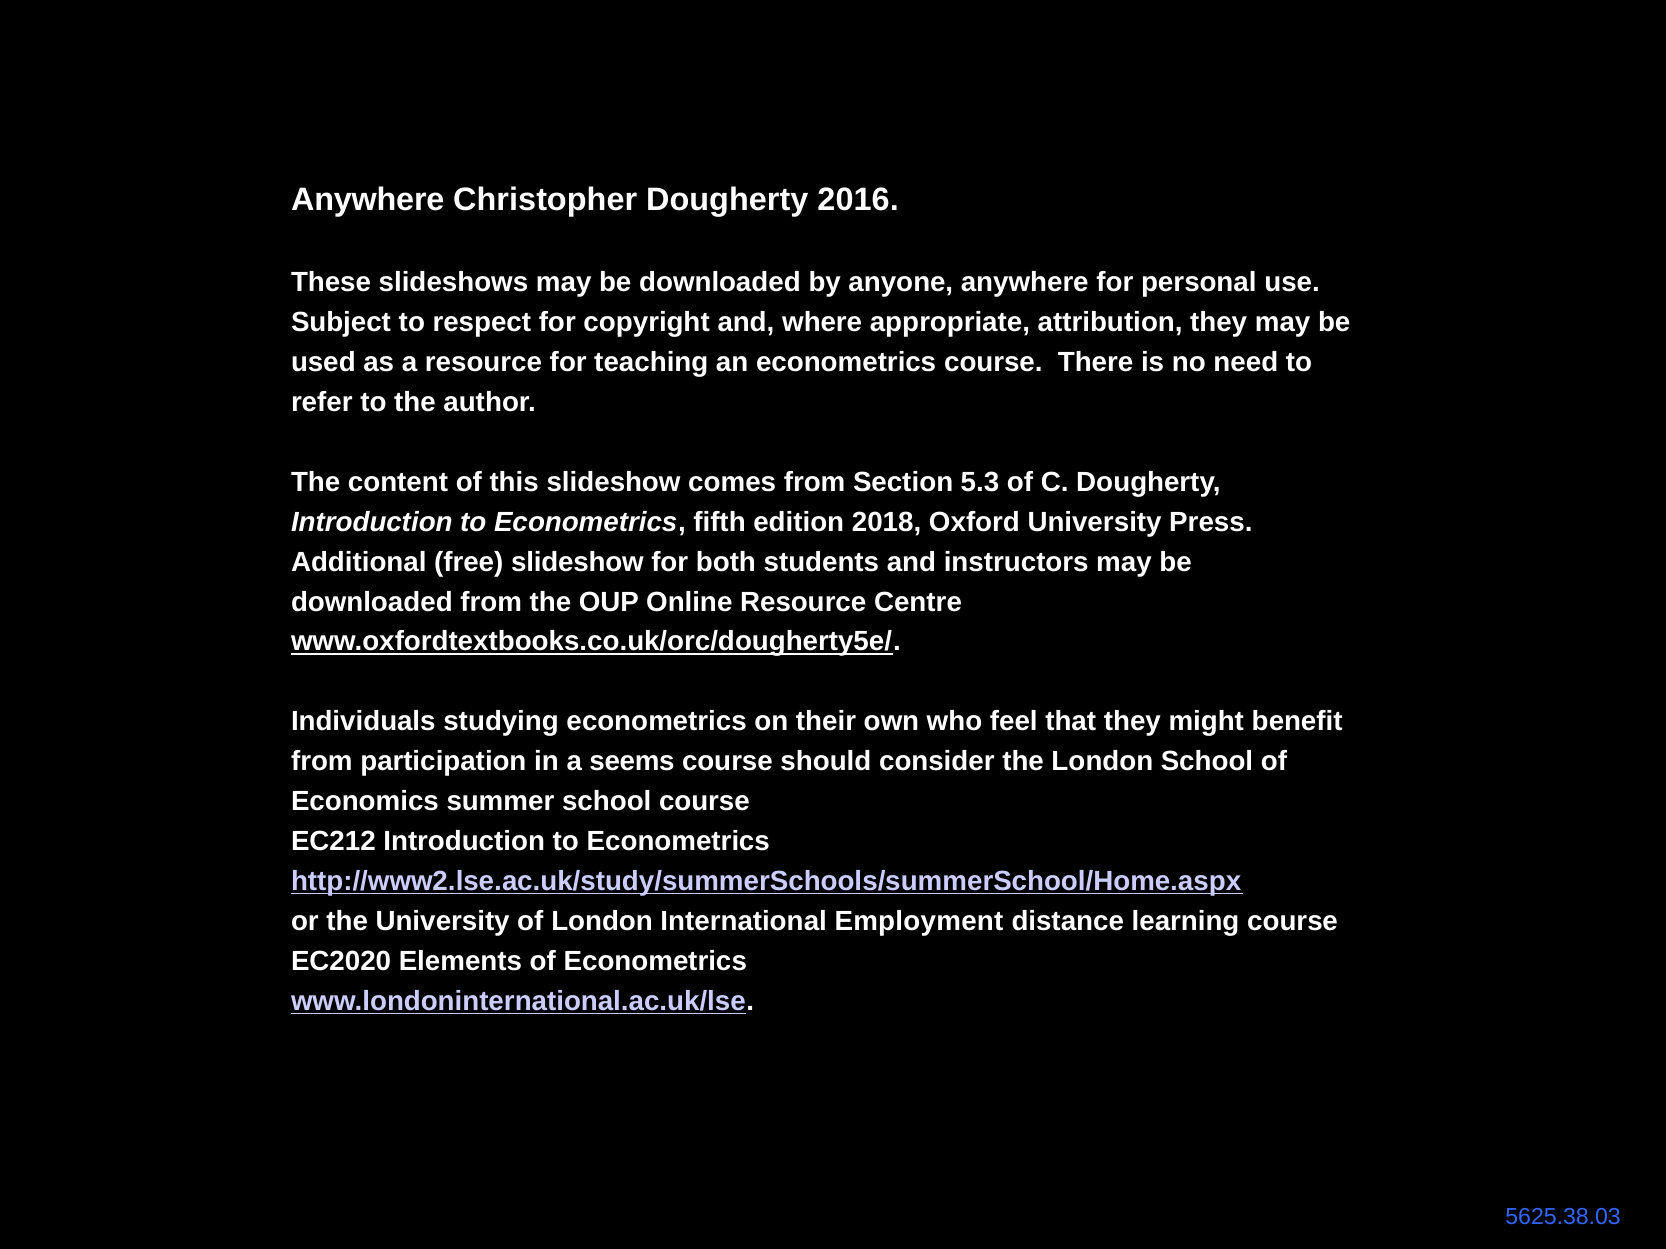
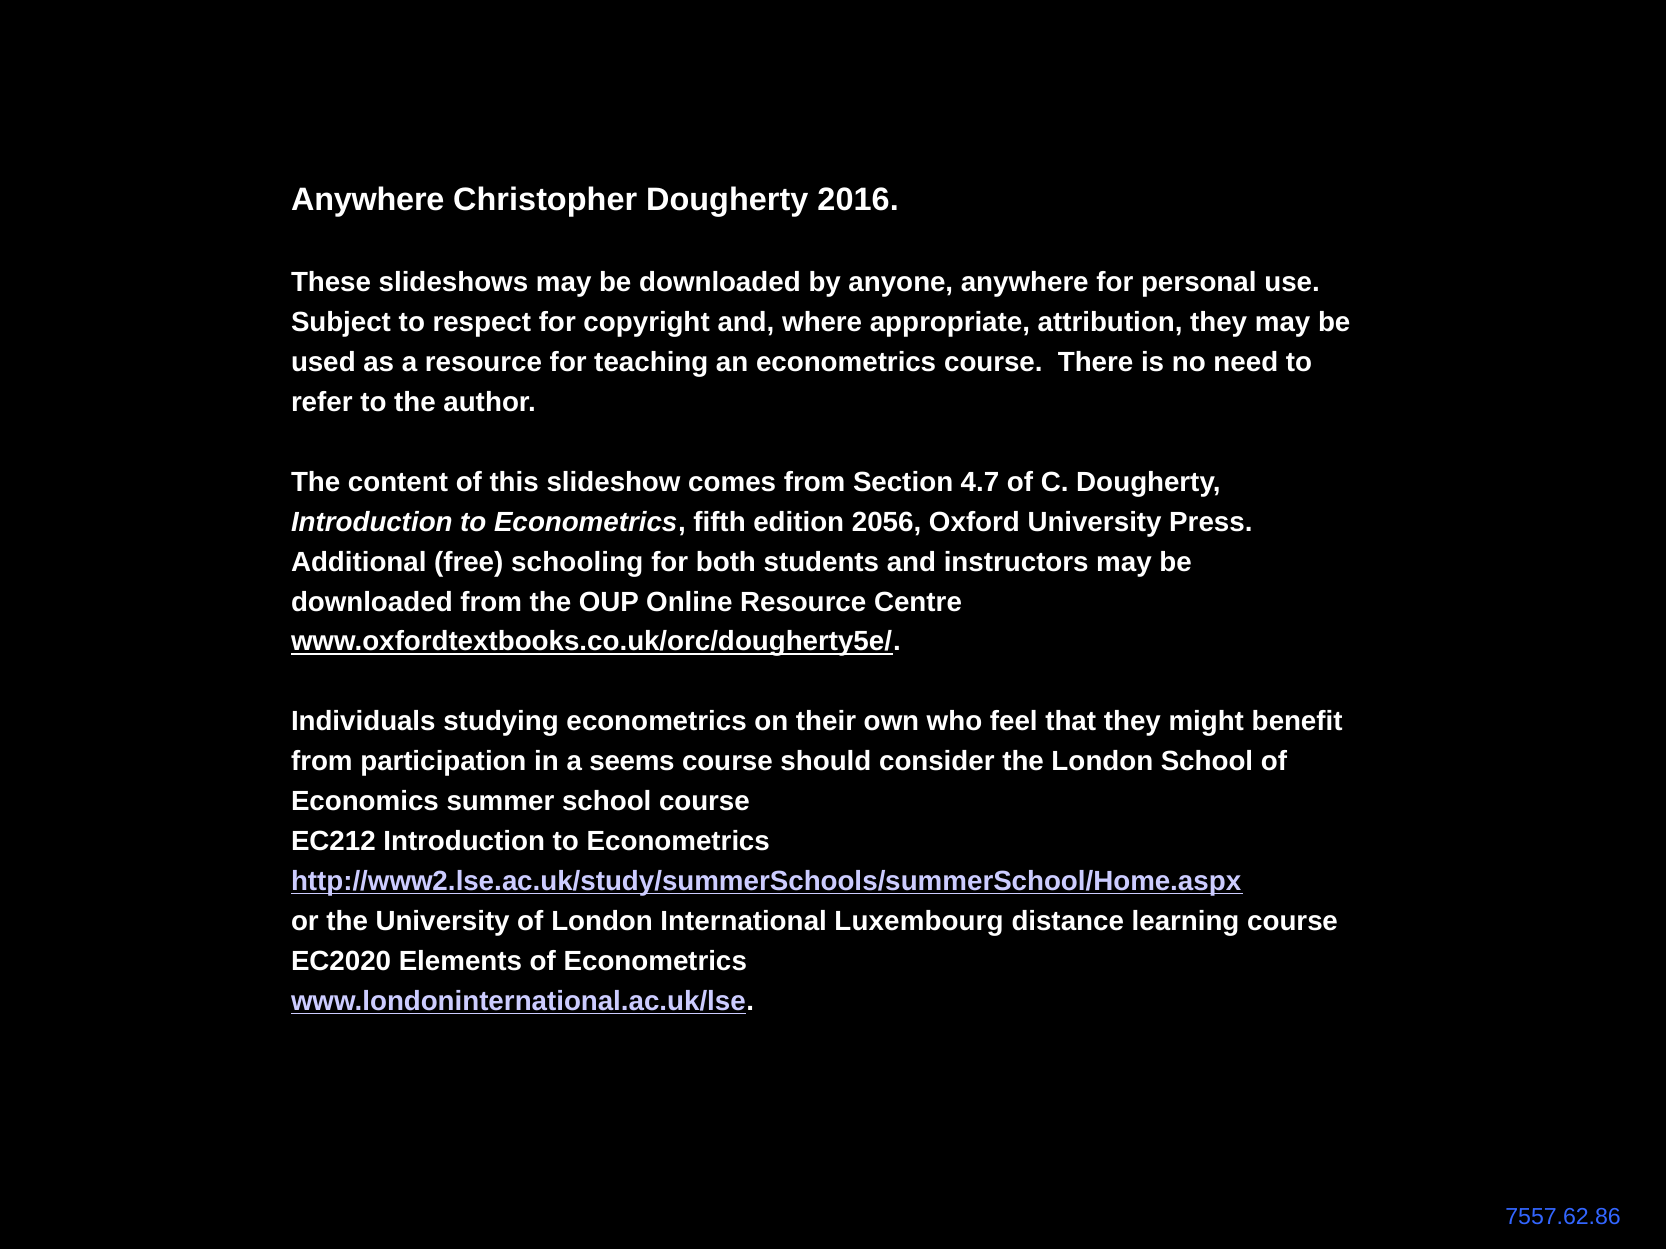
5.3: 5.3 -> 4.7 (980, 482)
2018: 2018 -> 2056 (887, 522)
free slideshow: slideshow -> schooling (577, 562)
Employment: Employment -> Luxembourg (919, 922)
5625.38.03: 5625.38.03 -> 7557.62.86 (1563, 1218)
